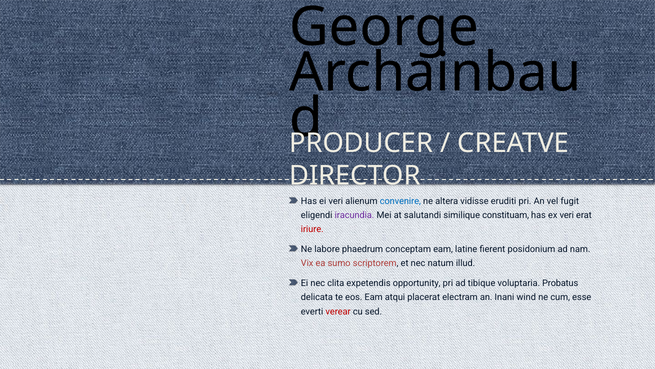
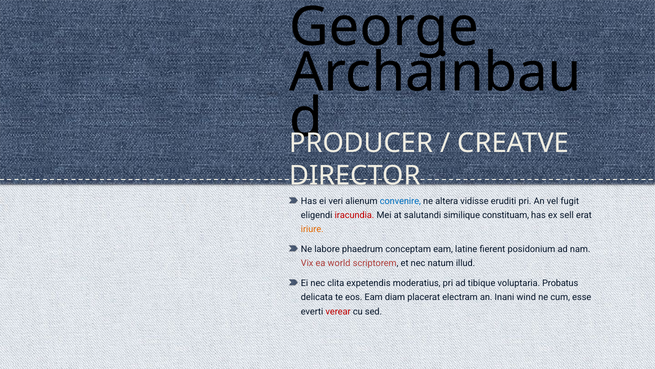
iracundia colour: purple -> red (354, 215)
ex veri: veri -> sell (567, 215)
iriure colour: red -> orange (312, 229)
sumo: sumo -> world (339, 263)
opportunity: opportunity -> moderatius (417, 283)
atqui: atqui -> diam (395, 297)
